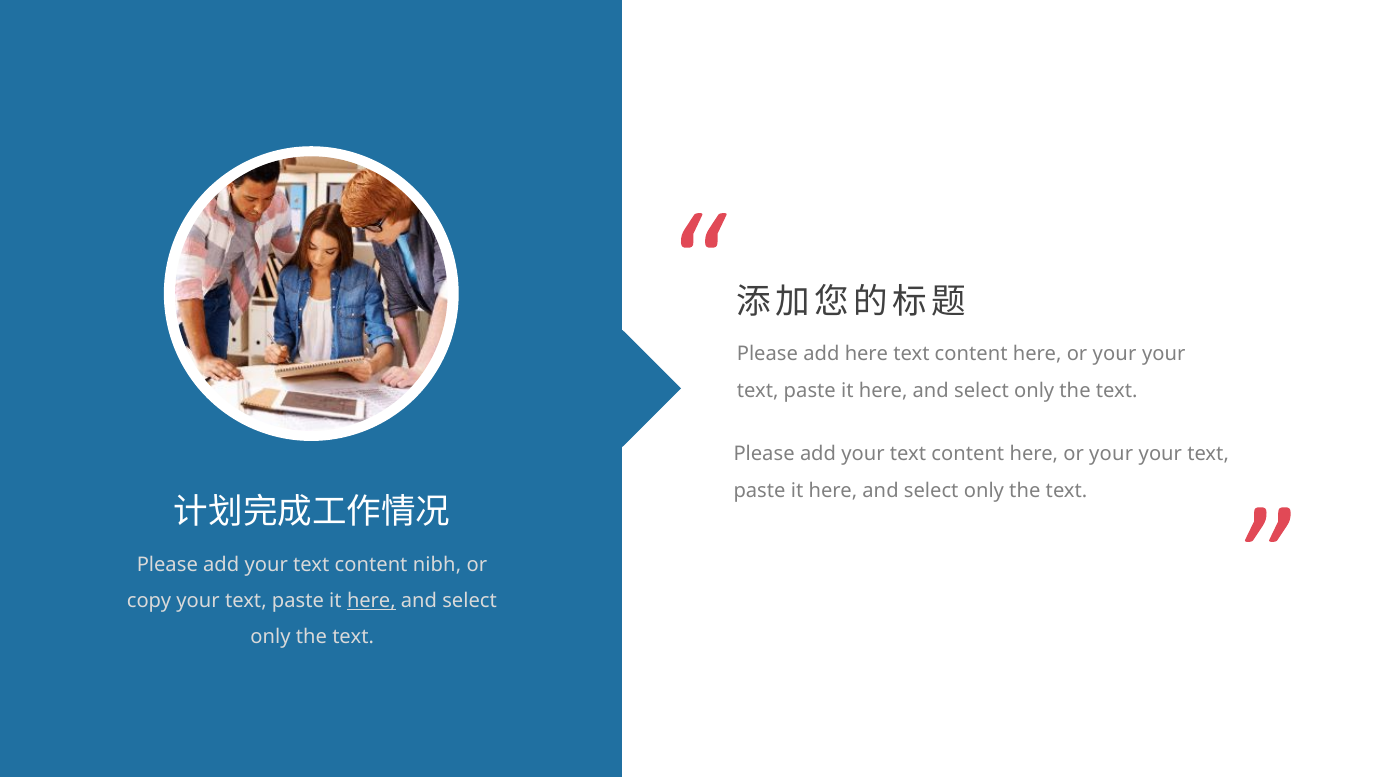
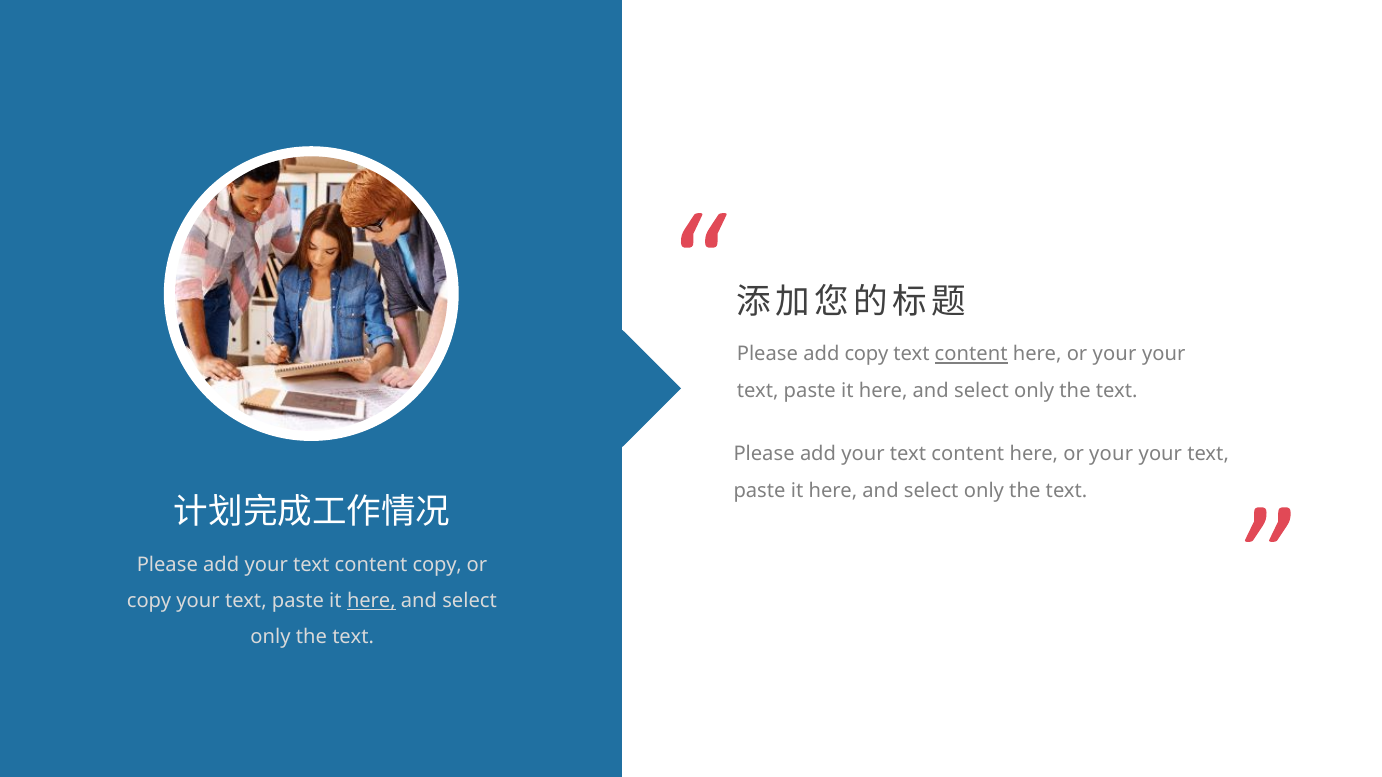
add here: here -> copy (866, 354)
content underline: none -> present (971, 354)
content nibh: nibh -> copy (437, 565)
